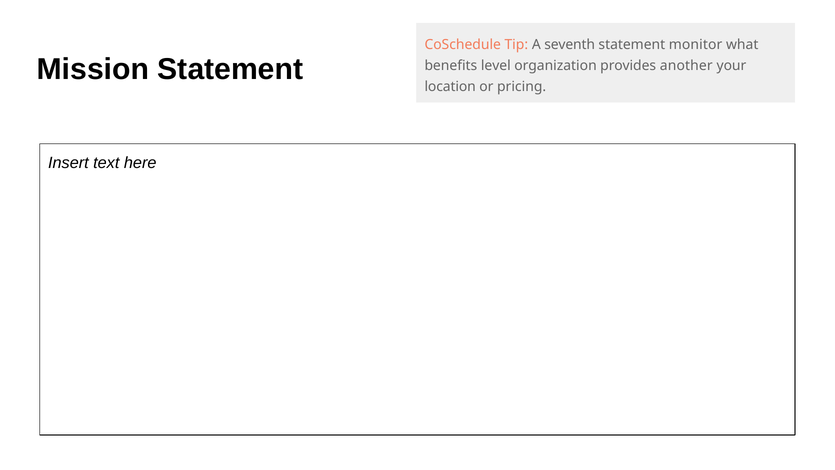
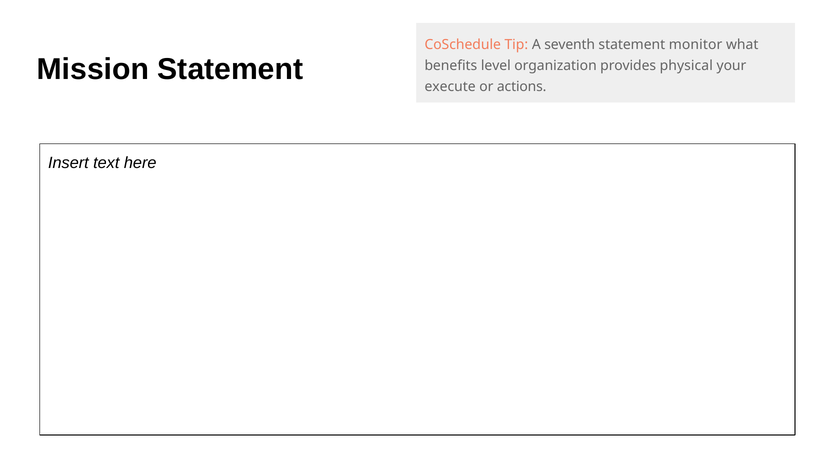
another: another -> physical (686, 66)
location: location -> execute (450, 87)
pricing: pricing -> actions (522, 87)
